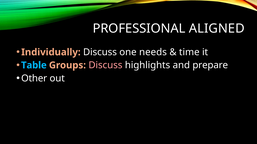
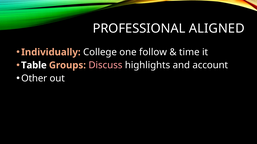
Individually Discuss: Discuss -> College (100, 52)
needs: needs -> follow (153, 52)
Table colour: light blue -> white (34, 65)
prepare: prepare -> account (210, 65)
